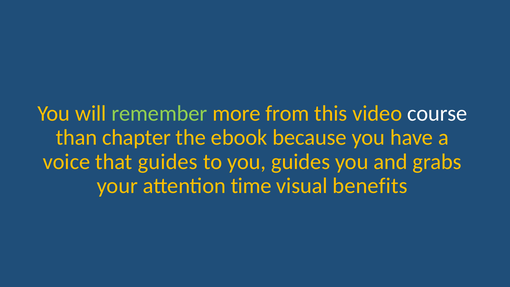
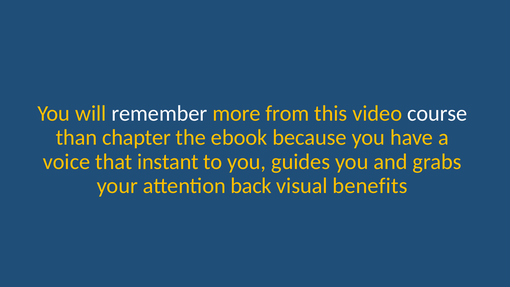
remember colour: light green -> white (159, 113)
that guides: guides -> instant (168, 162)
time: time -> back (251, 186)
